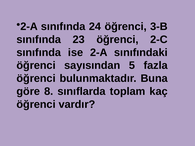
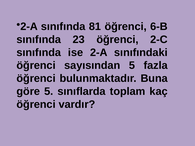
24: 24 -> 81 (95, 27)
3-B: 3-B -> 6-B (159, 27)
göre 8: 8 -> 5 (49, 92)
